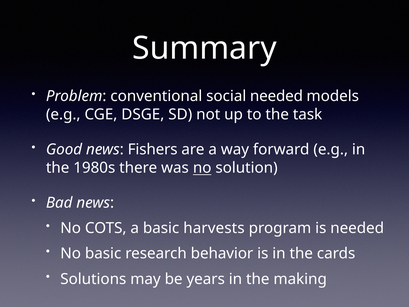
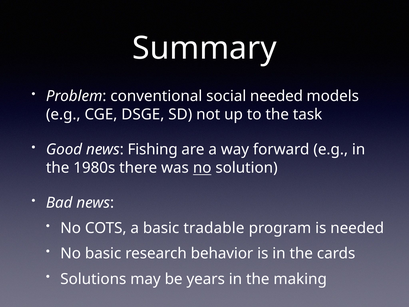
Fishers: Fishers -> Fishing (153, 149)
harvests: harvests -> tradable (214, 228)
